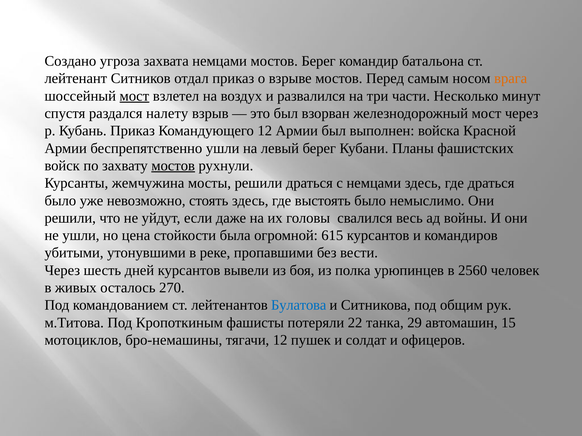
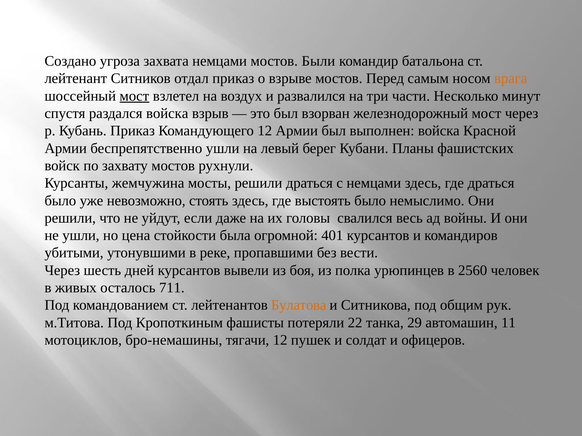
мостов Берег: Берег -> Были (318, 61)
раздался налету: налету -> войска (167, 113)
мостов underline: present -> none (173, 166)
615: 615 -> 401 (332, 236)
270: 270 -> 711 (172, 288)
Булатова colour: blue -> orange (299, 306)
15: 15 -> 11 (508, 323)
